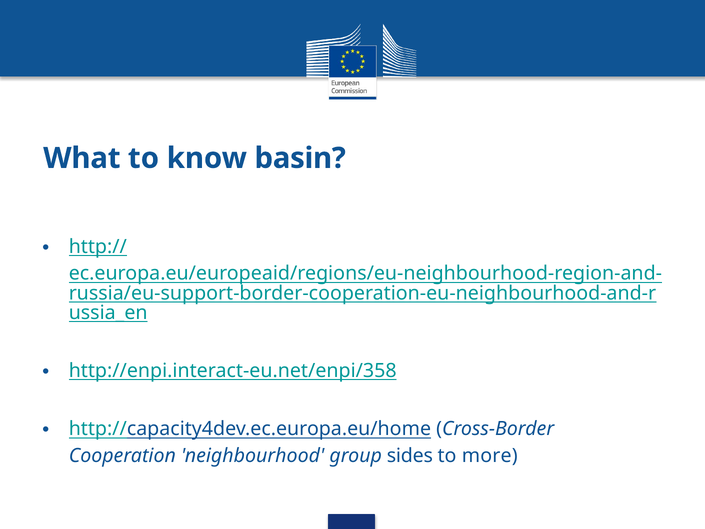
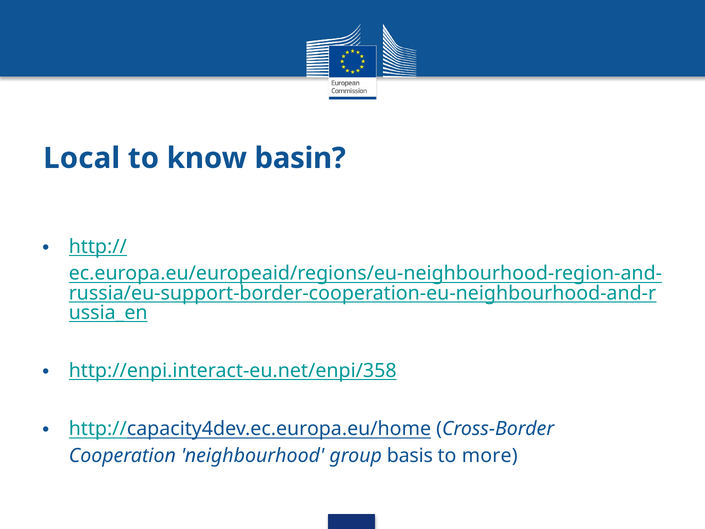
What: What -> Local (82, 158)
sides: sides -> basis (410, 456)
